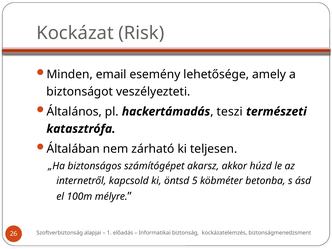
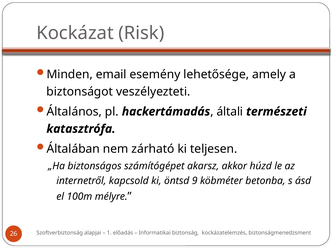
teszi: teszi -> általi (230, 112)
5: 5 -> 9 (195, 181)
